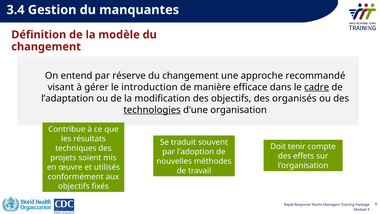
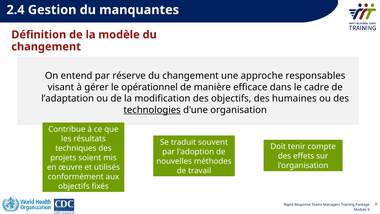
3.4: 3.4 -> 2.4 (16, 10)
recommandé: recommandé -> responsables (315, 76)
introduction: introduction -> opérationnel (150, 87)
cadre underline: present -> none (317, 87)
organisés: organisés -> humaines (294, 98)
